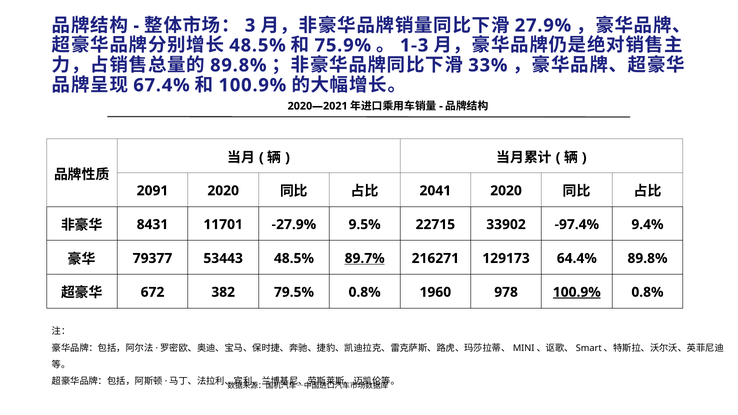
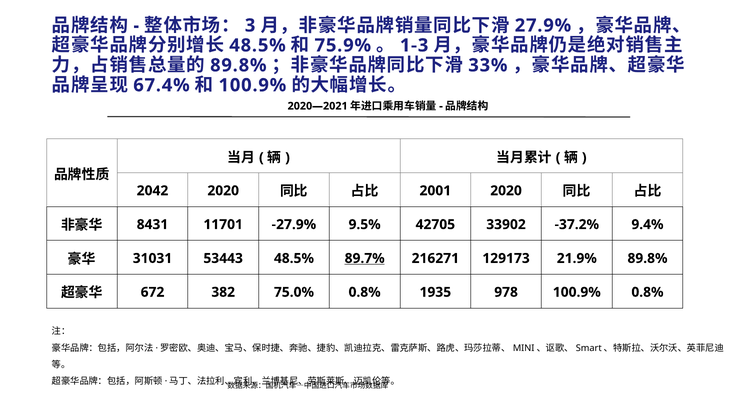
2091: 2091 -> 2042 (152, 191)
2041: 2041 -> 2001 (435, 191)
22715: 22715 -> 42705 (435, 225)
-97.4%: -97.4% -> -37.2% (577, 225)
79377: 79377 -> 31031 (152, 258)
64.4%: 64.4% -> 21.9% (577, 258)
79.5%: 79.5% -> 75.0% (294, 292)
1960: 1960 -> 1935 (435, 292)
100.9% underline: present -> none (577, 292)
